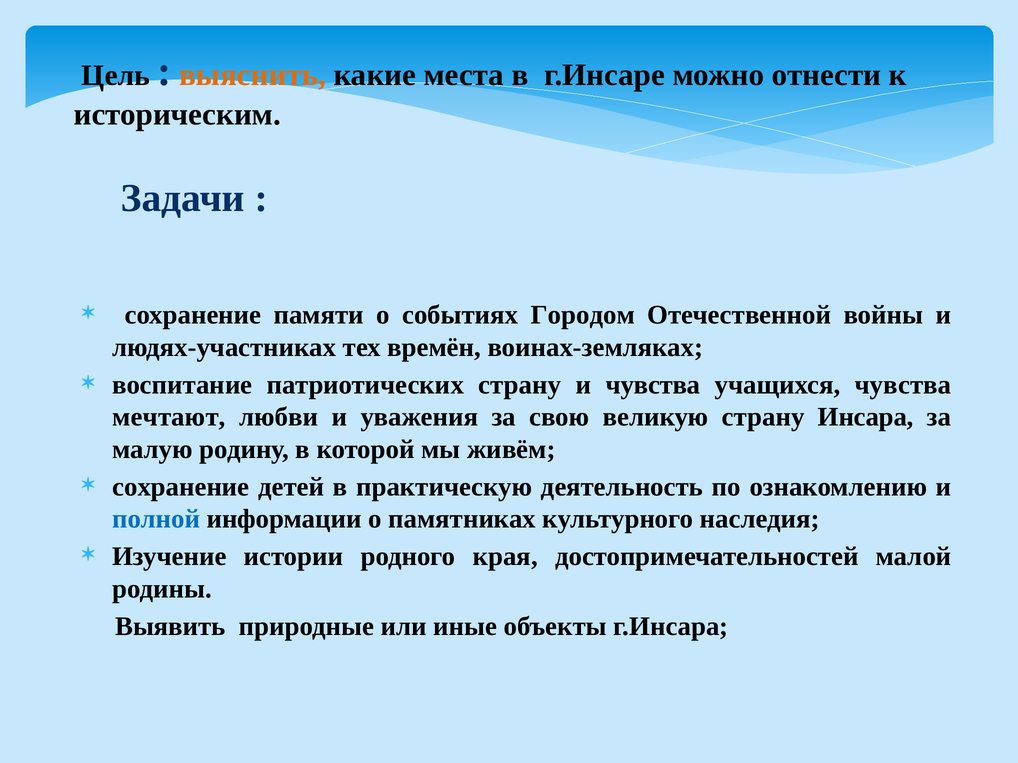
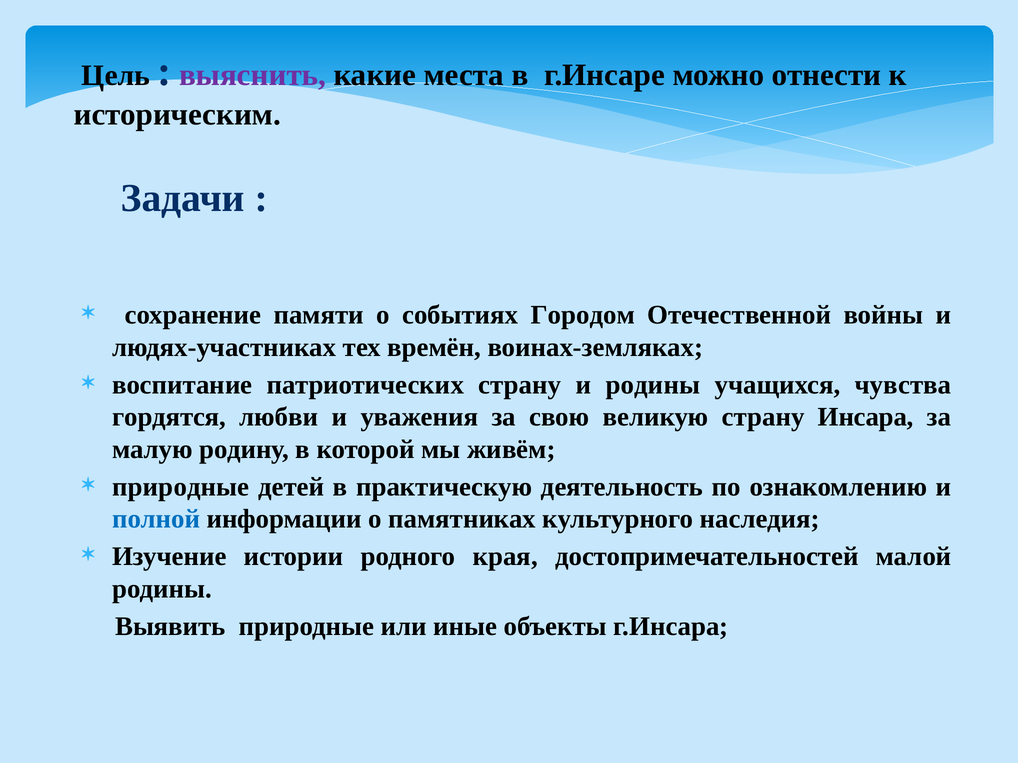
выяснить colour: orange -> purple (253, 75)
и чувства: чувства -> родины (653, 385)
мечтают: мечтают -> гордятся (169, 417)
сохранение: сохранение -> природные (181, 487)
